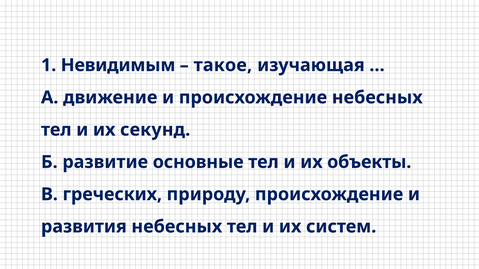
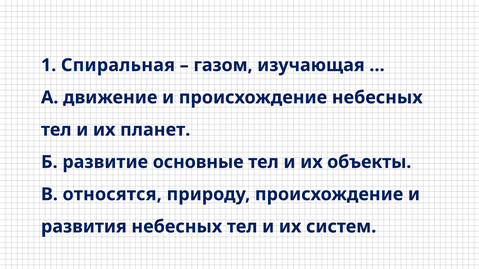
Невидимым: Невидимым -> Спиральная (118, 65)
такое: такое -> газом (223, 65)
секунд: секунд -> планет (155, 130)
греческих: греческих -> относятся (112, 195)
